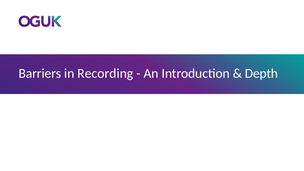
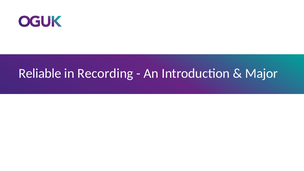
Barriers: Barriers -> Reliable (40, 74)
Depth: Depth -> Major (261, 74)
